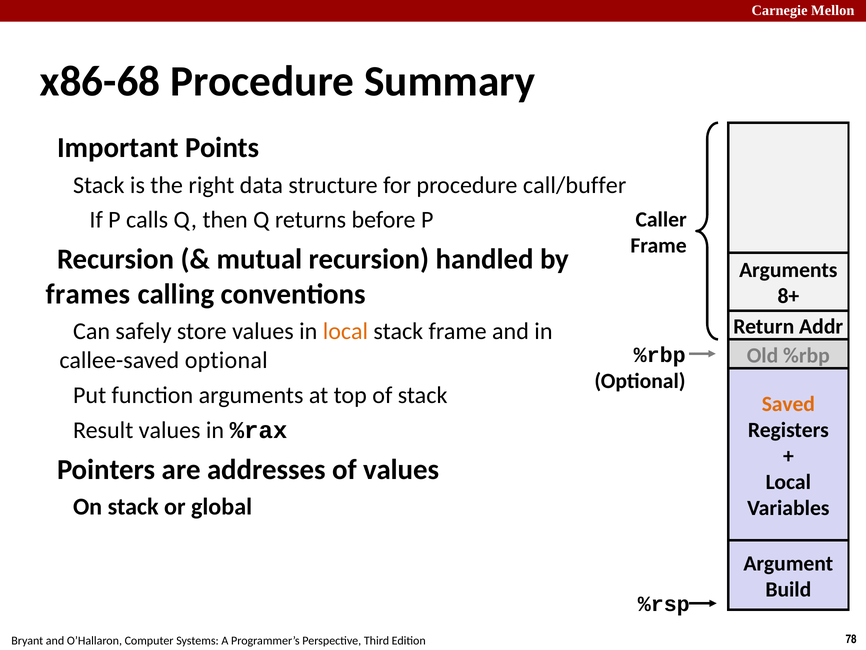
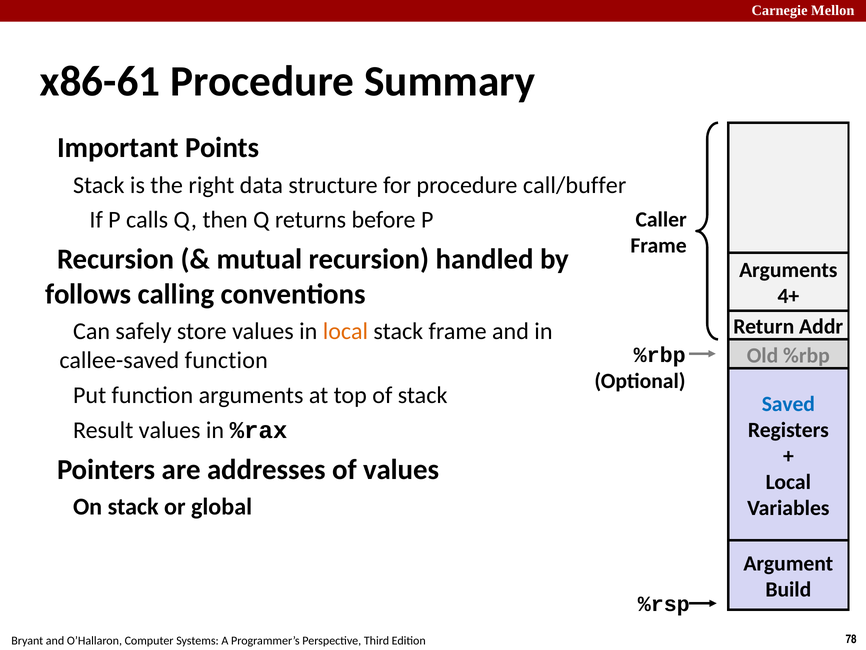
x86-68: x86-68 -> x86-61 (100, 81)
frames: frames -> follows (88, 294)
8+: 8+ -> 4+ (788, 296)
callee-saved optional: optional -> function (226, 360)
Saved colour: orange -> blue (788, 404)
